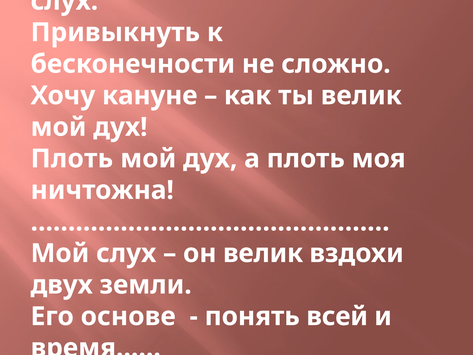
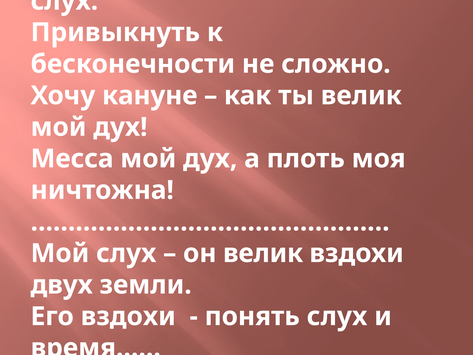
Плоть: Плоть -> Месса (72, 159)
Его основе: основе -> вздохи (128, 316)
понять всей: всей -> слух (337, 316)
